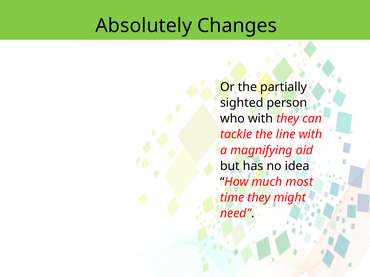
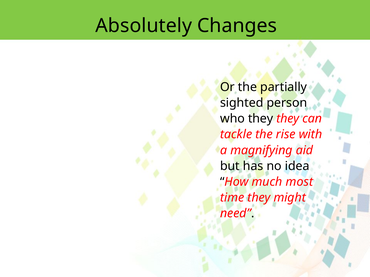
who with: with -> they (261, 119)
line: line -> rise (286, 135)
